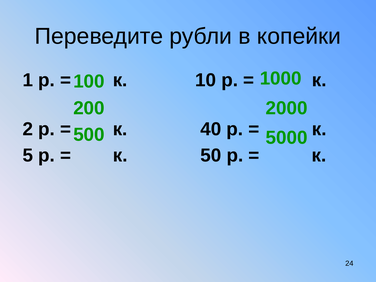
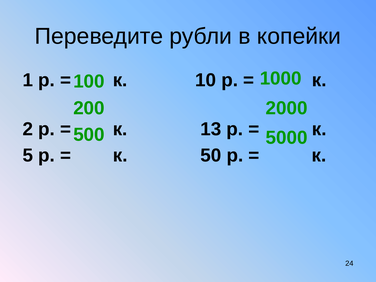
40: 40 -> 13 (211, 129)
